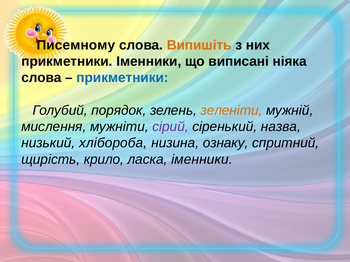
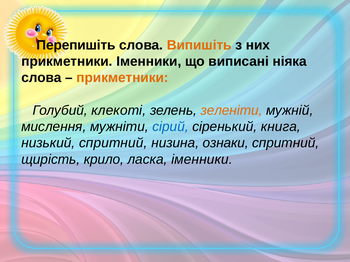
Писемному: Писемному -> Перепишіть (76, 45)
прикметники colour: blue -> orange (122, 78)
порядок: порядок -> клекоті (119, 111)
сірий colour: purple -> blue (170, 127)
назва: назва -> книга (281, 127)
низький хлібороба: хлібороба -> спритний (113, 143)
ознаку: ознаку -> ознаки (226, 143)
